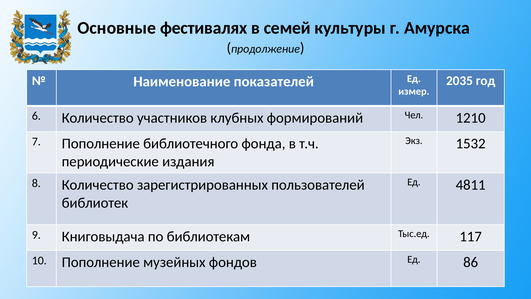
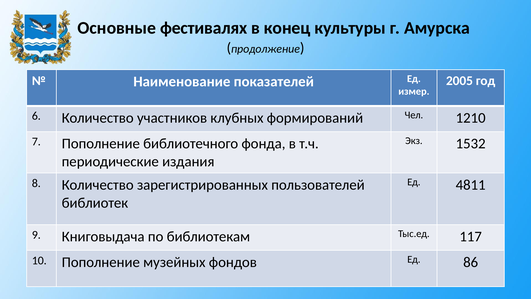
семей: семей -> конец (287, 28)
2035: 2035 -> 2005 (459, 81)
